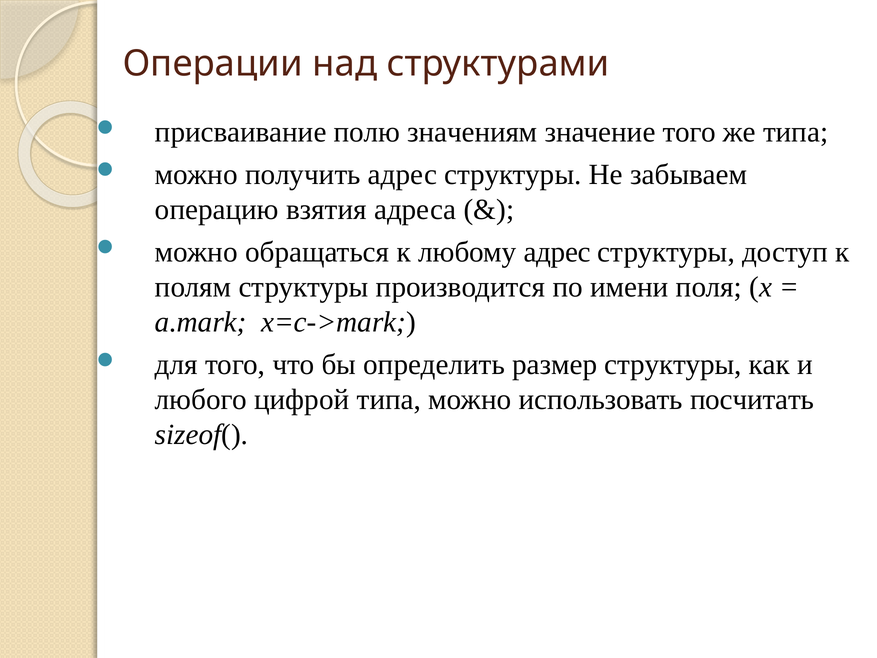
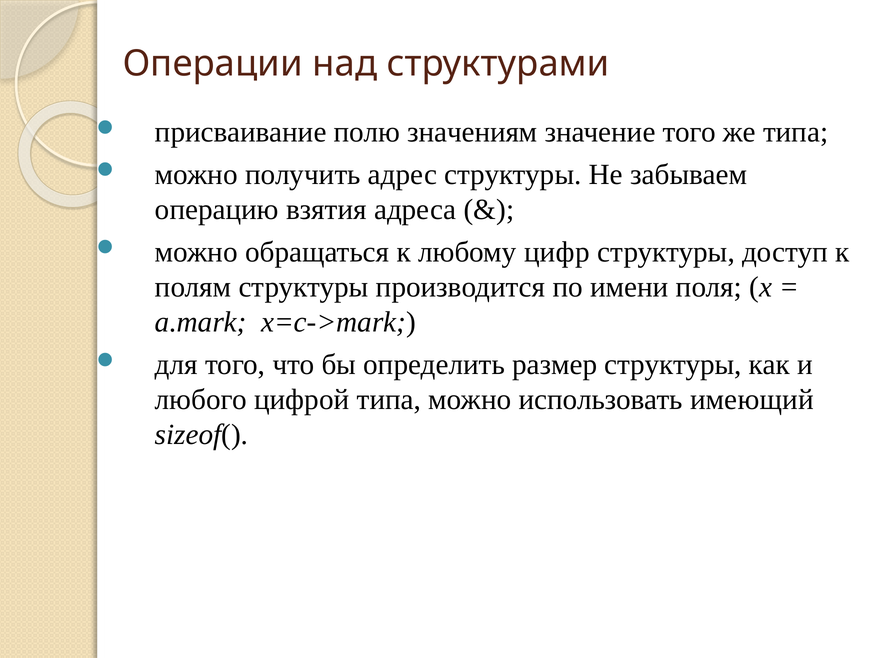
любому адрес: адрес -> цифр (557, 252)
посчитать: посчитать -> имеющий (752, 399)
